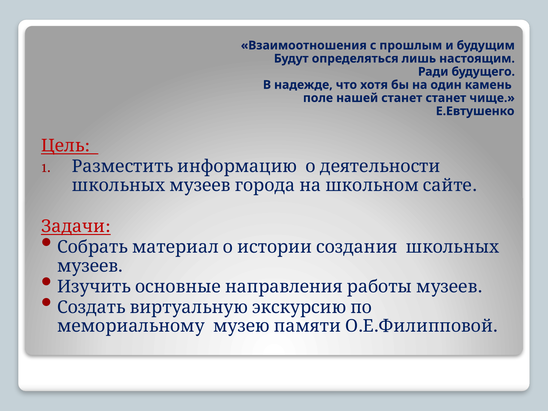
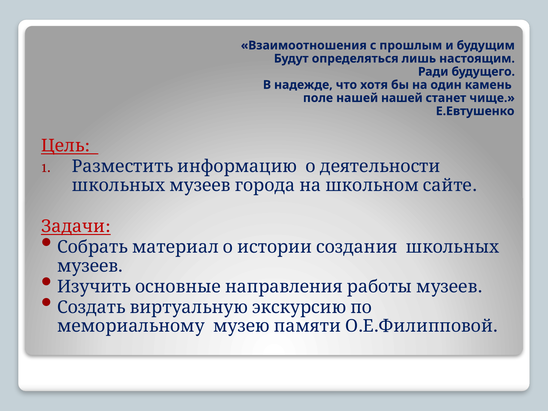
нашей станет: станет -> нашей (402, 98)
